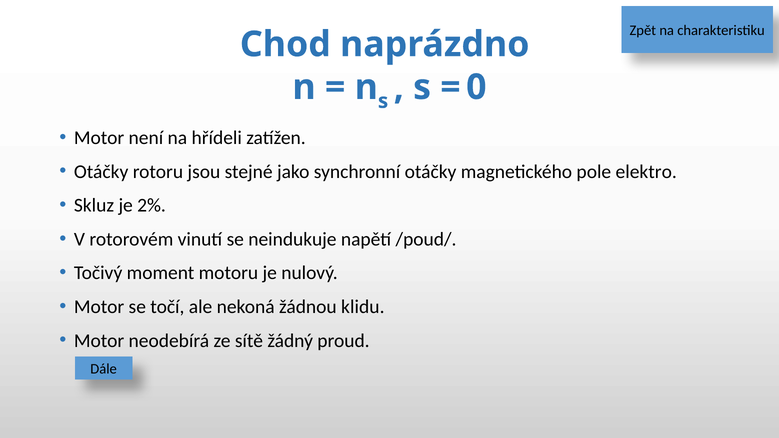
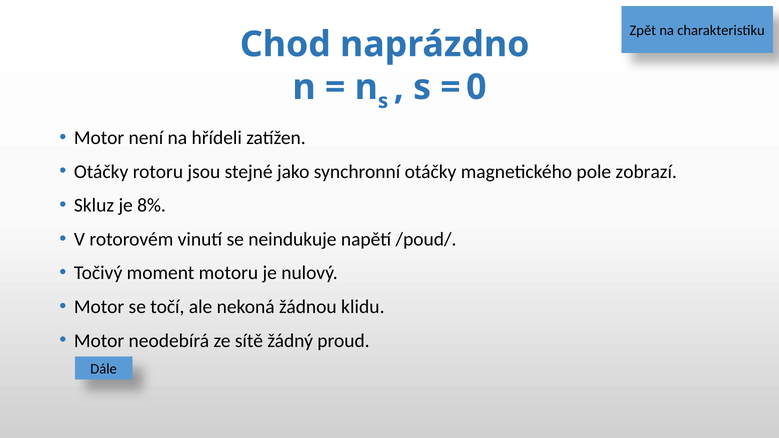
elektro: elektro -> zobrazí (646, 172)
2%: 2% -> 8% (152, 206)
